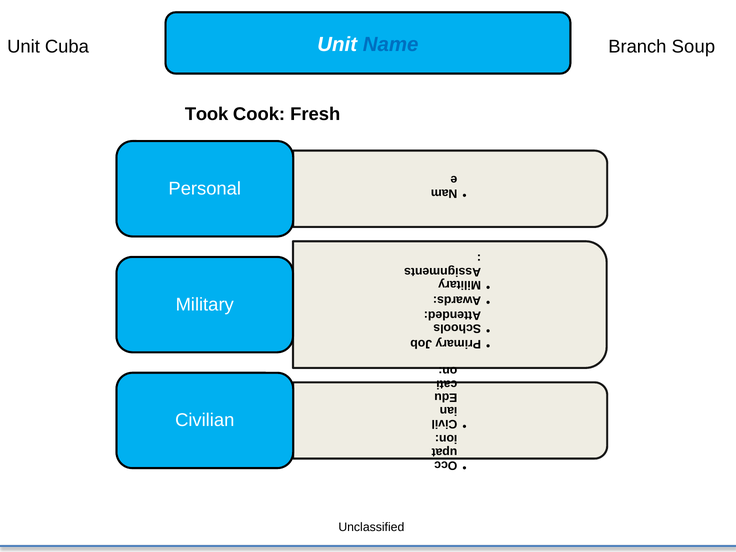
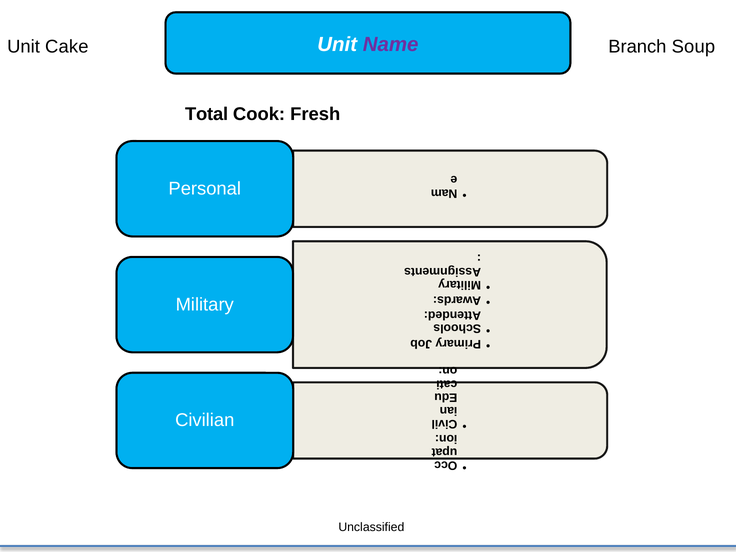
Name colour: blue -> purple (391, 44)
Cuba: Cuba -> Cake (67, 47)
Took: Took -> Total (207, 114)
